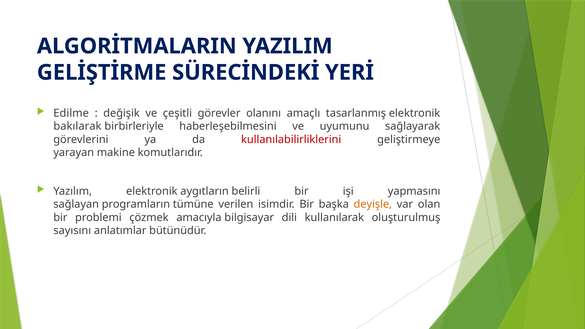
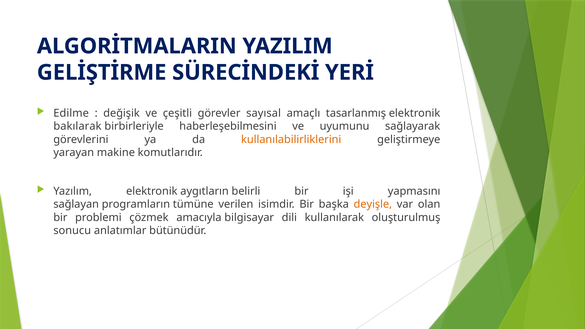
olanını: olanını -> sayısal (264, 113)
kullanılabilirliklerini colour: red -> orange (291, 140)
sayısını: sayısını -> sonucu (72, 231)
